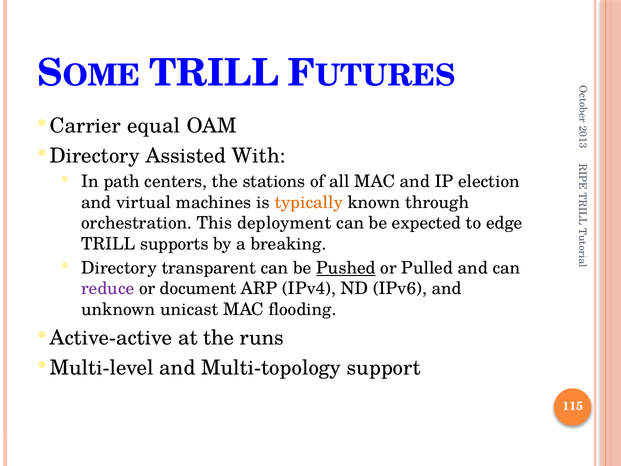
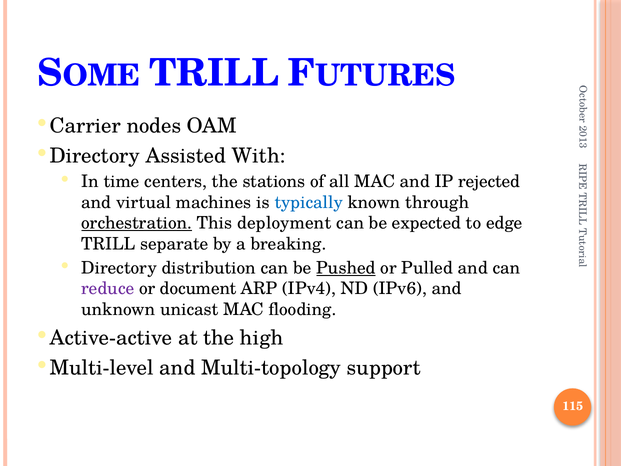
equal: equal -> nodes (154, 126)
path: path -> time (122, 182)
election: election -> rejected (489, 182)
typically colour: orange -> blue (309, 202)
orchestration underline: none -> present (137, 223)
supports: supports -> separate (174, 244)
transparent: transparent -> distribution (209, 268)
runs: runs -> high (262, 338)
